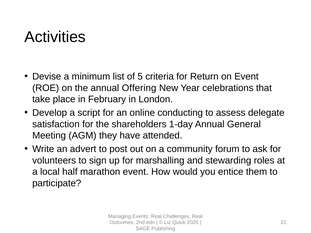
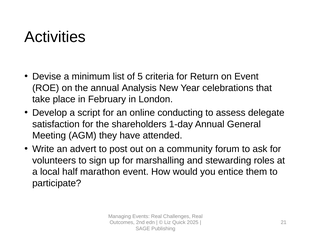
Offering: Offering -> Analysis (139, 88)
